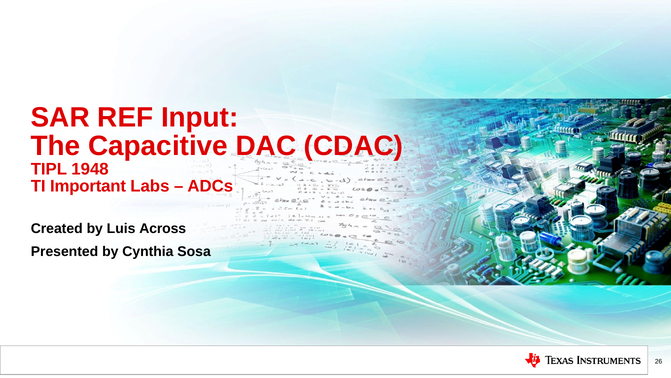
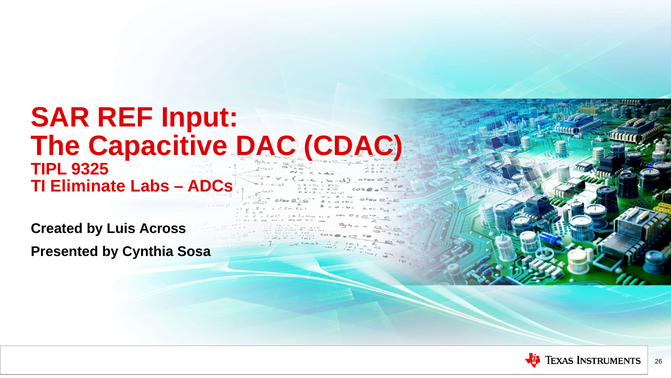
1948: 1948 -> 9325 (90, 169)
Important: Important -> Eliminate (88, 186)
